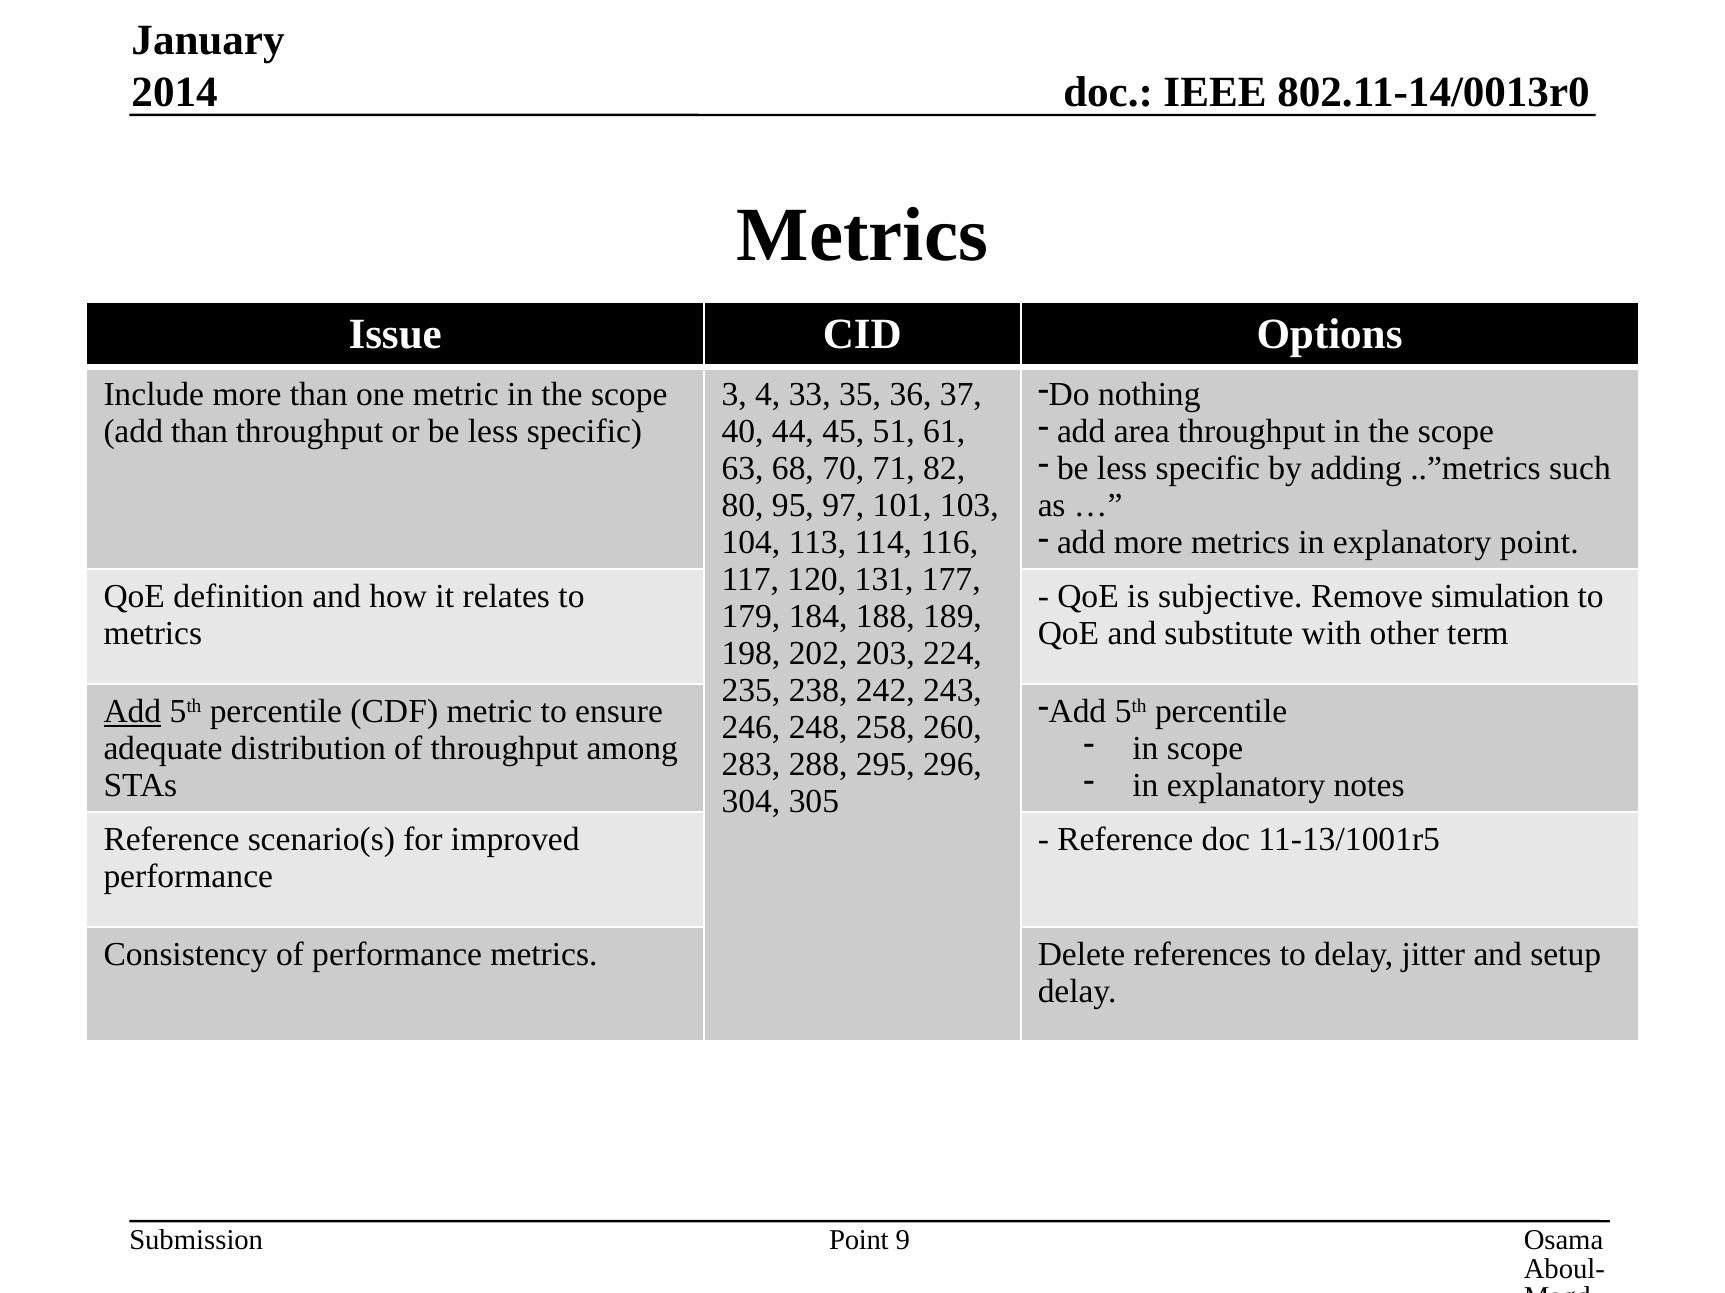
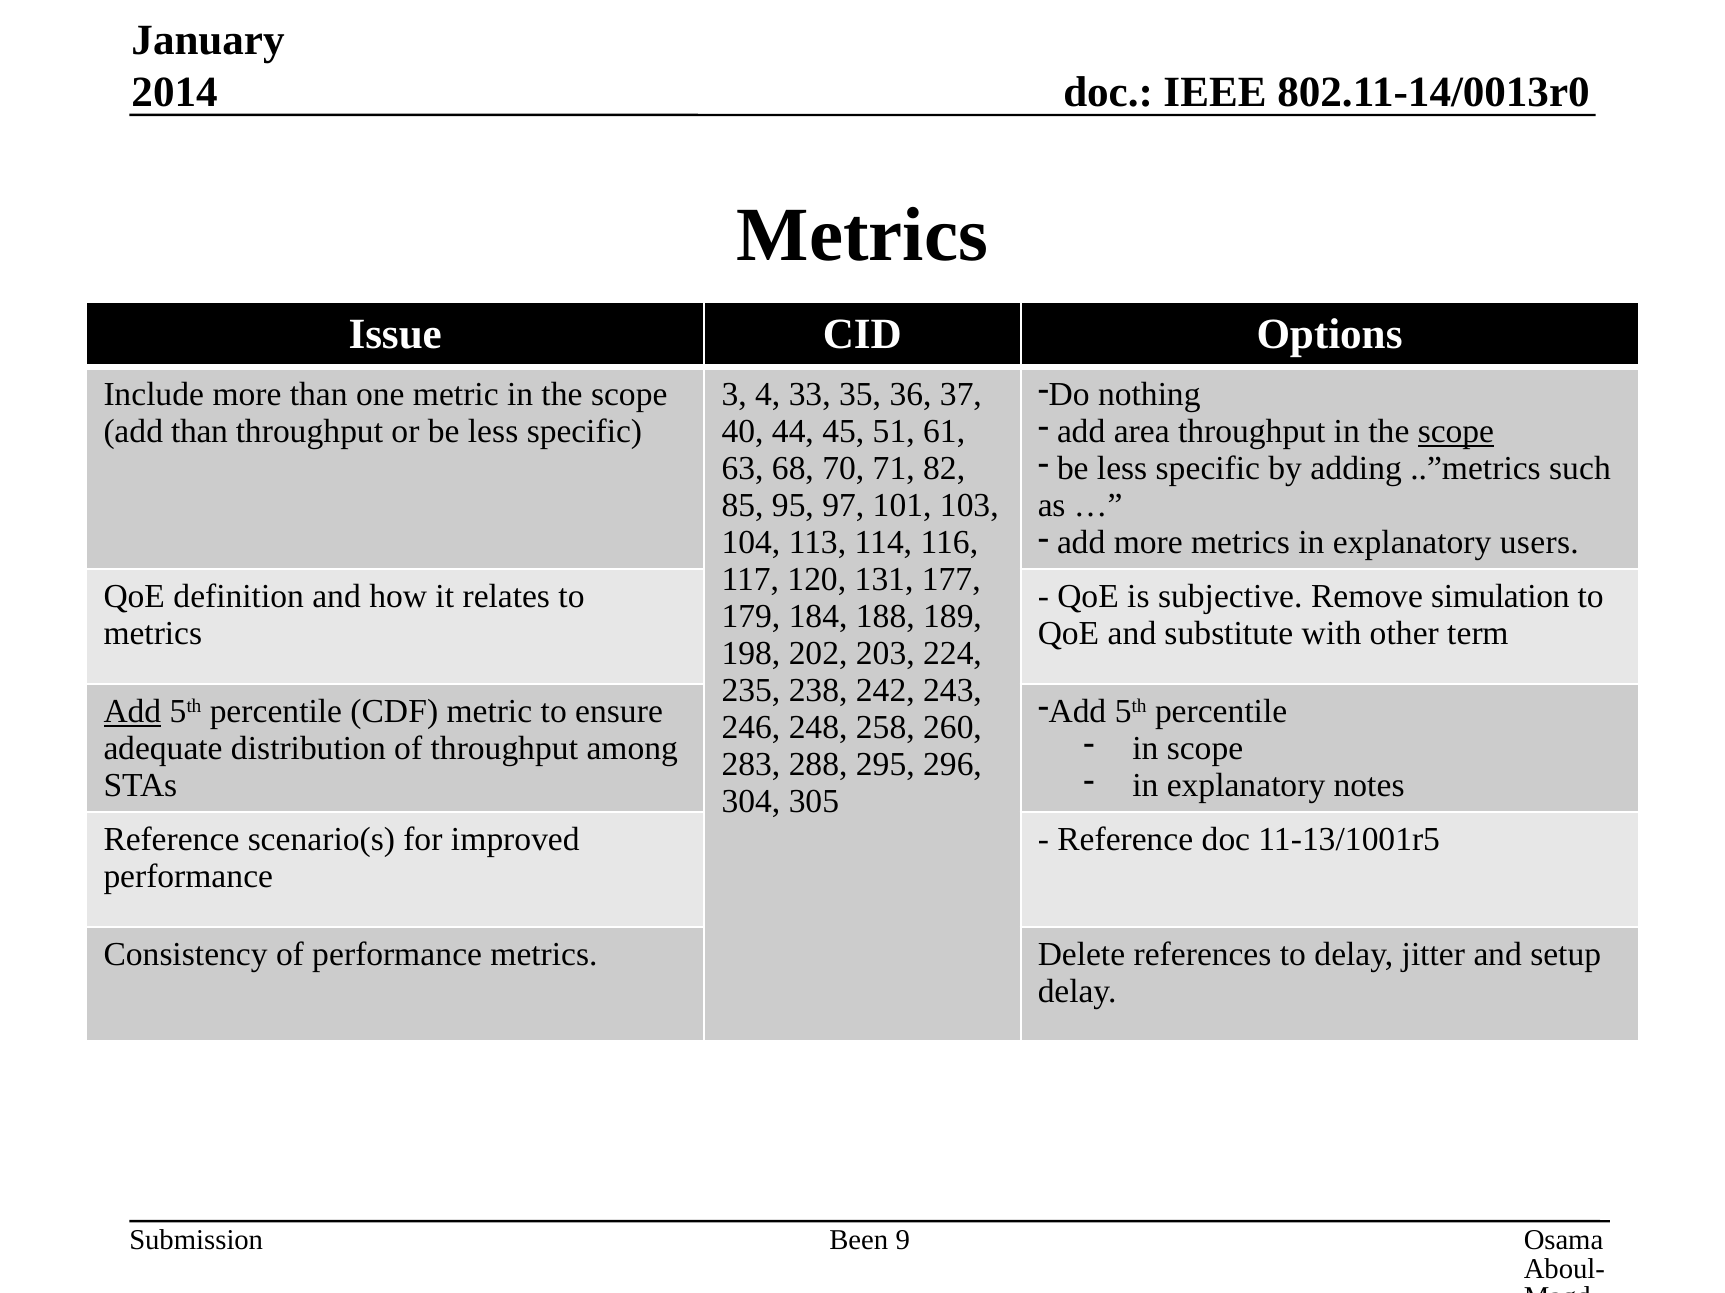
scope underline: none -> present (1456, 431)
80: 80 -> 85 (743, 506)
explanatory point: point -> users (1539, 543)
Point: Point -> Been (859, 1241)
